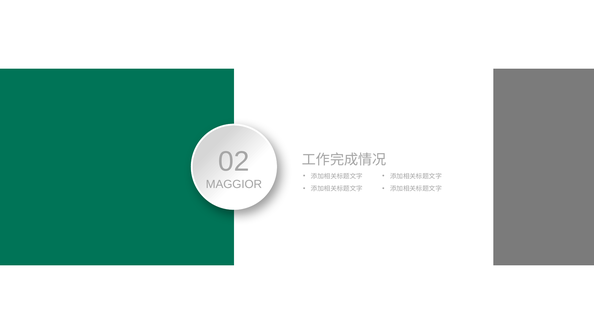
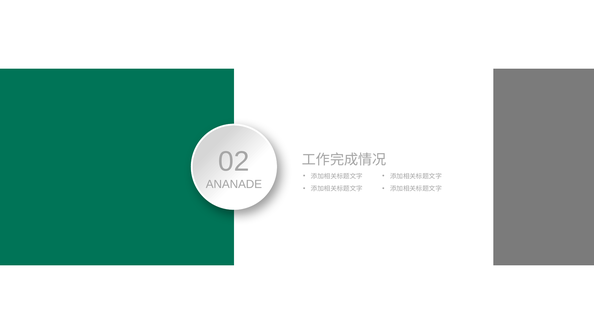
MAGGIOR: MAGGIOR -> ANANADE (234, 185)
